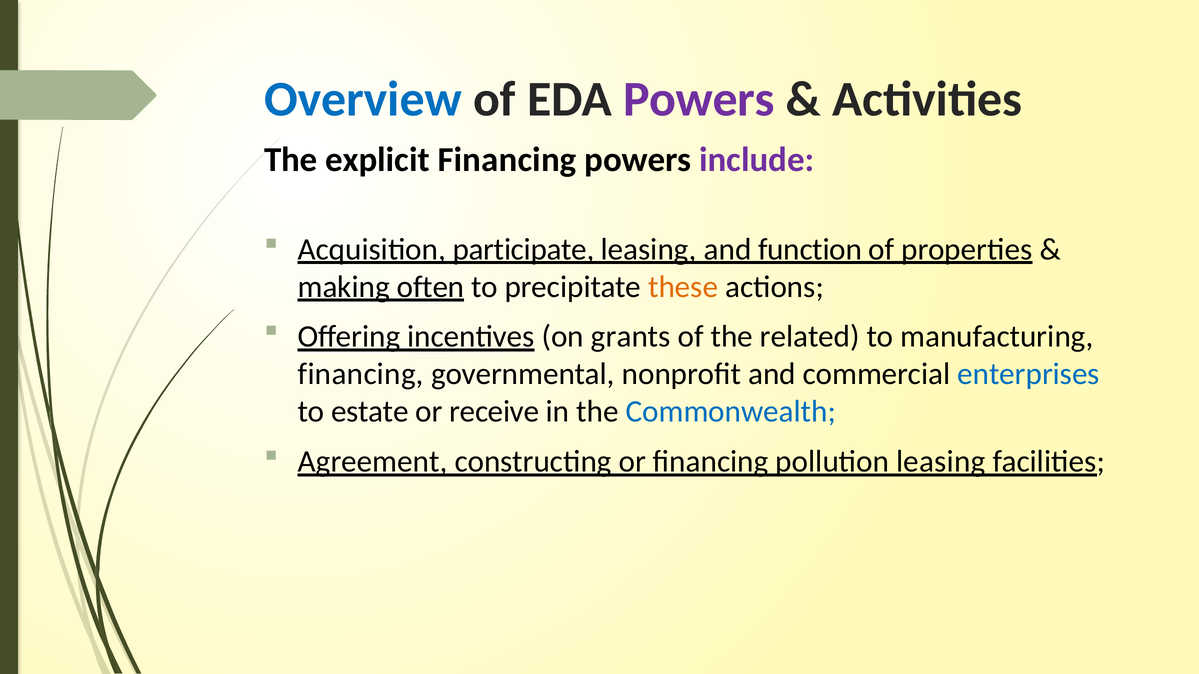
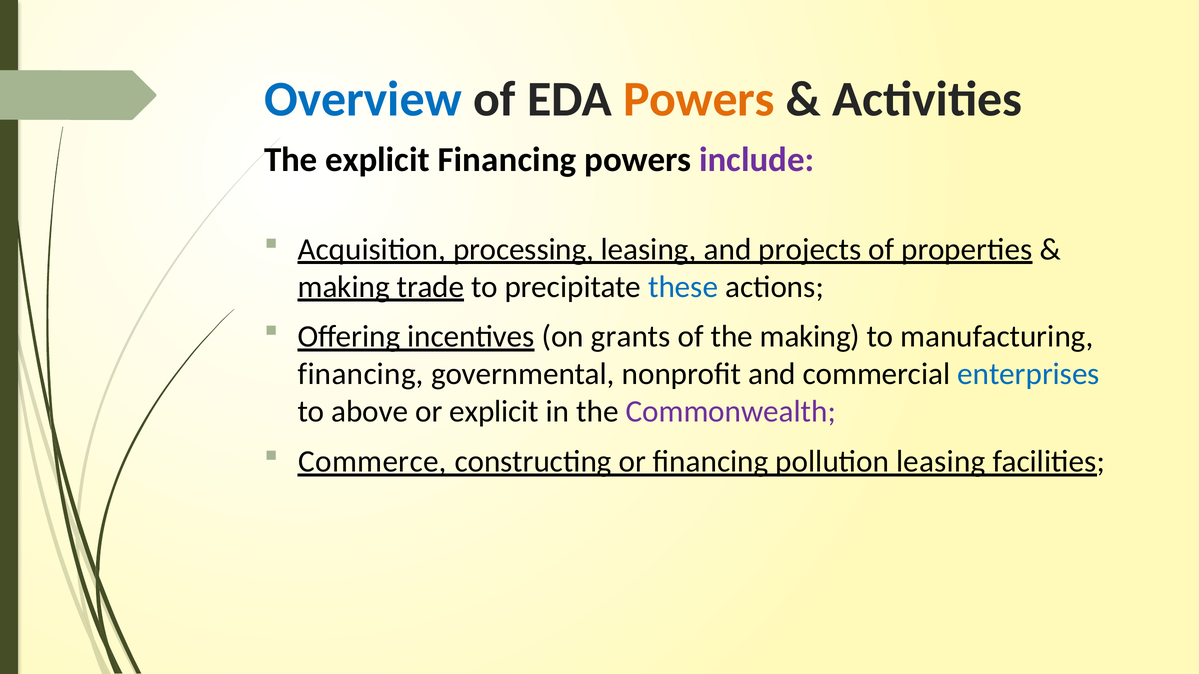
Powers colour: purple -> orange (699, 99)
participate: participate -> processing (523, 249)
function: function -> projects (810, 249)
often: often -> trade (431, 287)
these colour: orange -> blue (683, 287)
the related: related -> making (810, 337)
estate: estate -> above (370, 412)
or receive: receive -> explicit (494, 412)
Commonwealth colour: blue -> purple (731, 412)
Agreement: Agreement -> Commerce (373, 462)
